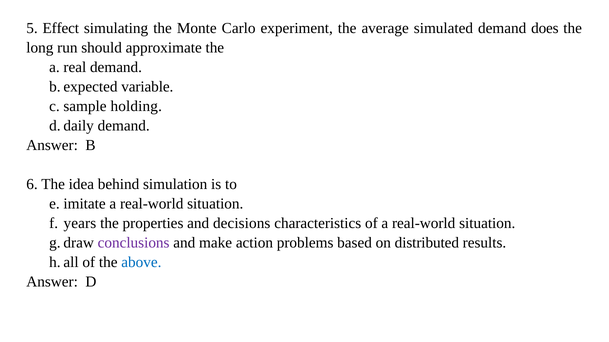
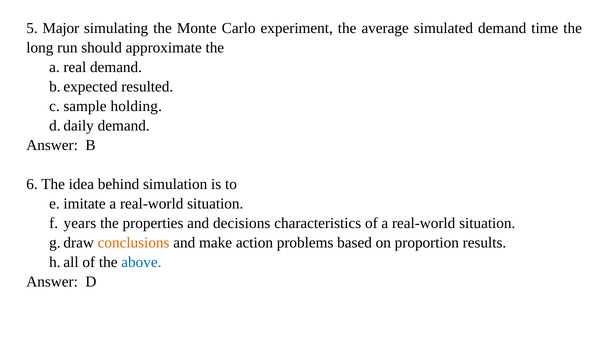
Effect: Effect -> Major (61, 28)
does: does -> time (545, 28)
variable: variable -> resulted (147, 87)
conclusions colour: purple -> orange (134, 243)
distributed: distributed -> proportion (427, 243)
